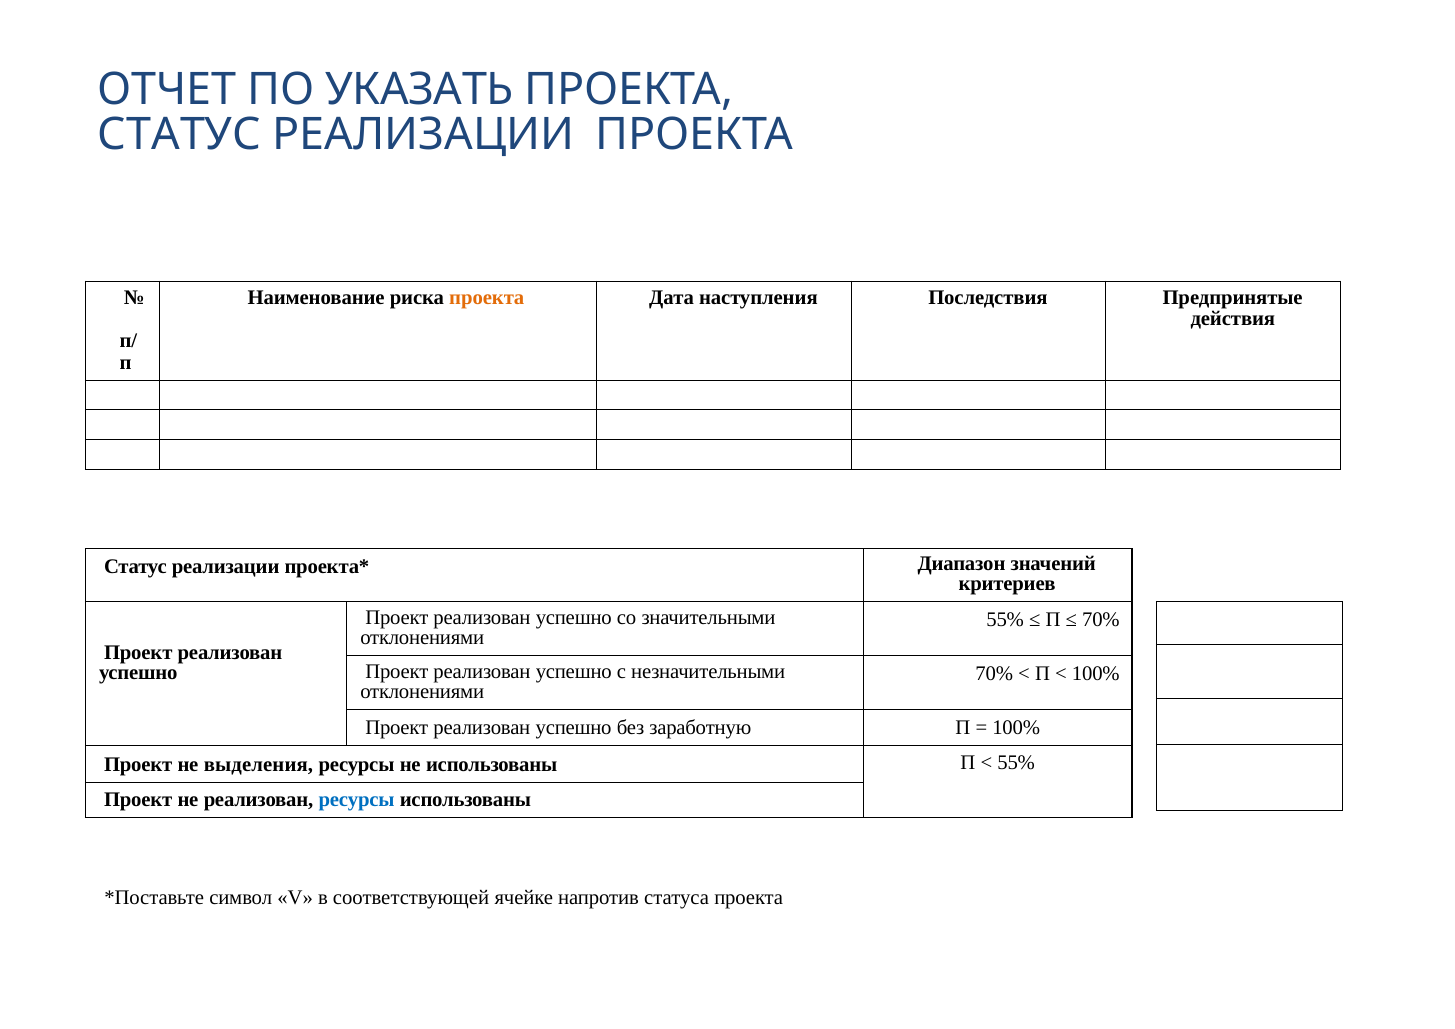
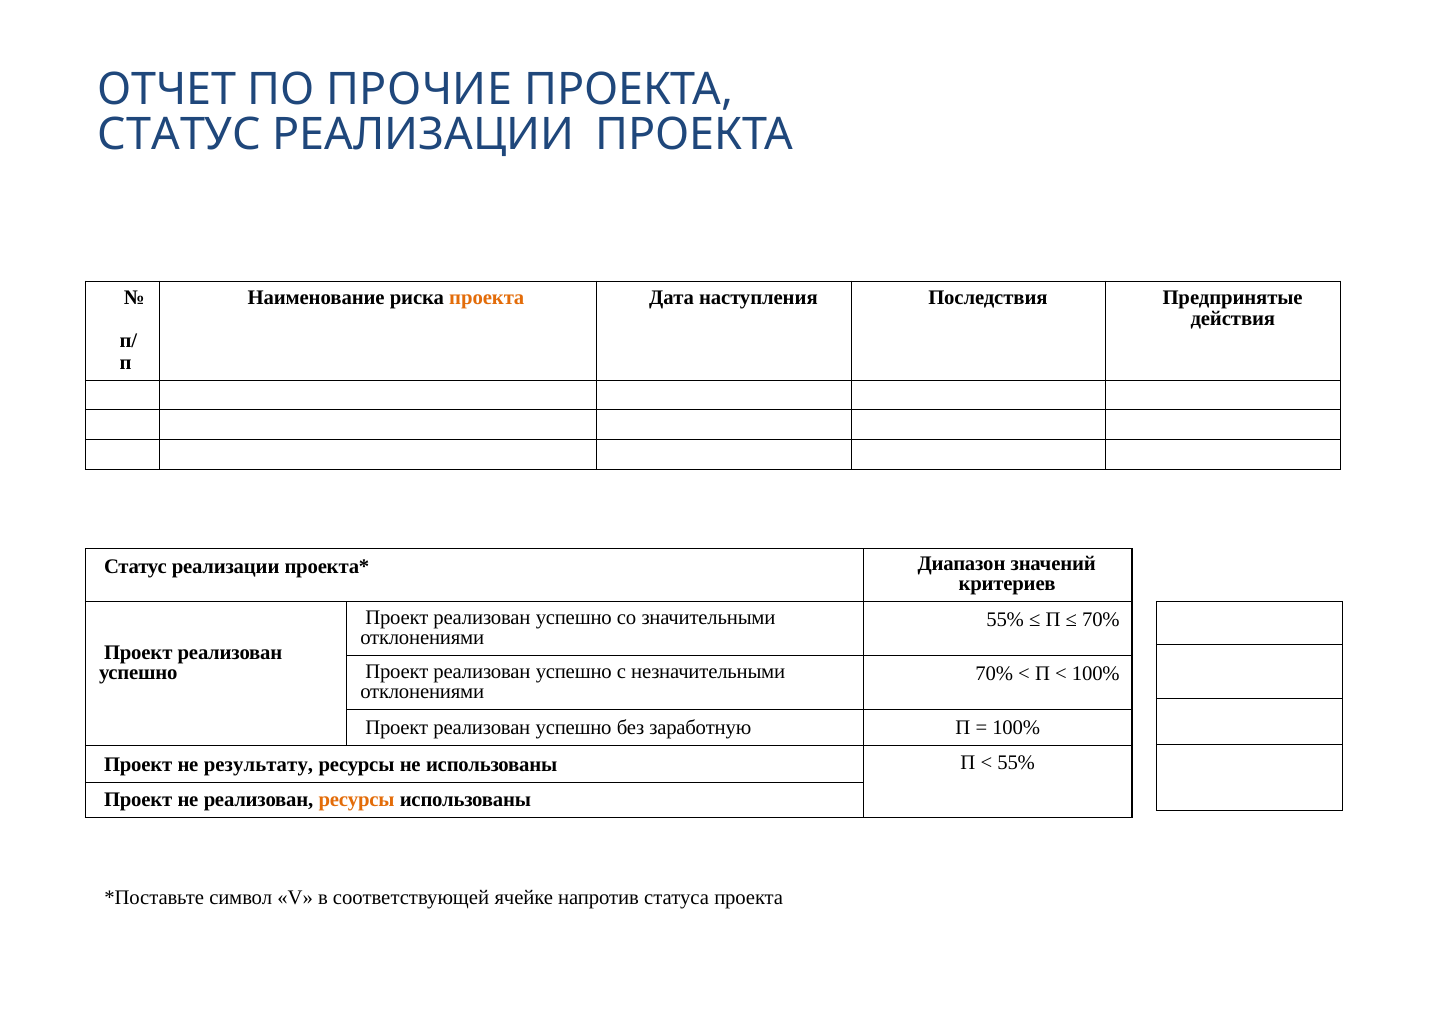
УКАЗАТЬ: УКАЗАТЬ -> ПРОЧИЕ (419, 89)
выделения: выделения -> результату (258, 765)
ресурсы colour: blue -> orange (357, 800)
